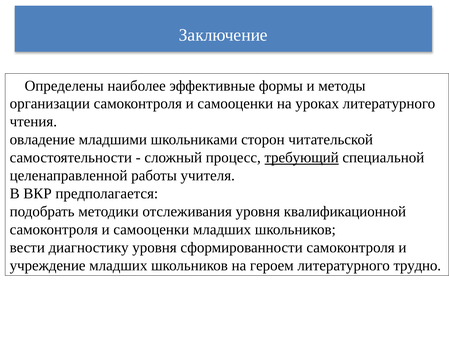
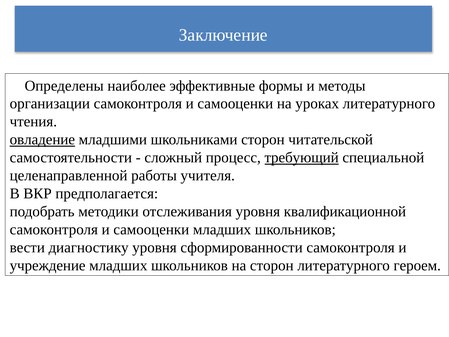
овладение underline: none -> present (42, 140)
на героем: героем -> сторон (272, 265)
трудно: трудно -> героем (417, 265)
